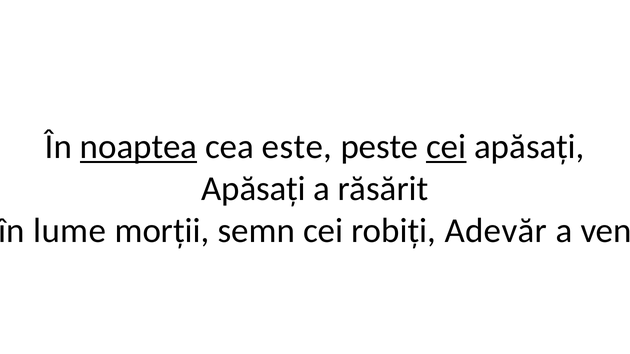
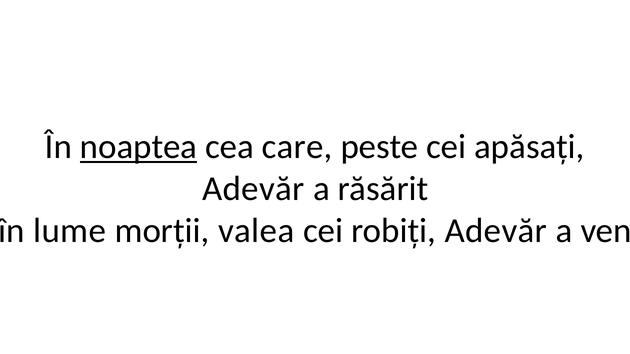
este: este -> care (297, 147)
cei underline: present -> none (446, 147)
Apăsați: Apăsați -> Adevăr (253, 189)
semn: semn -> valea (256, 231)
